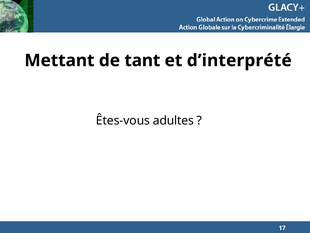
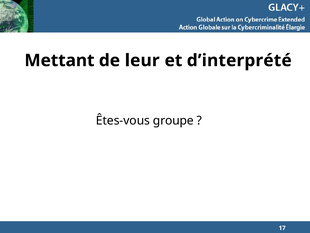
tant: tant -> leur (142, 60)
adultes: adultes -> groupe (173, 120)
